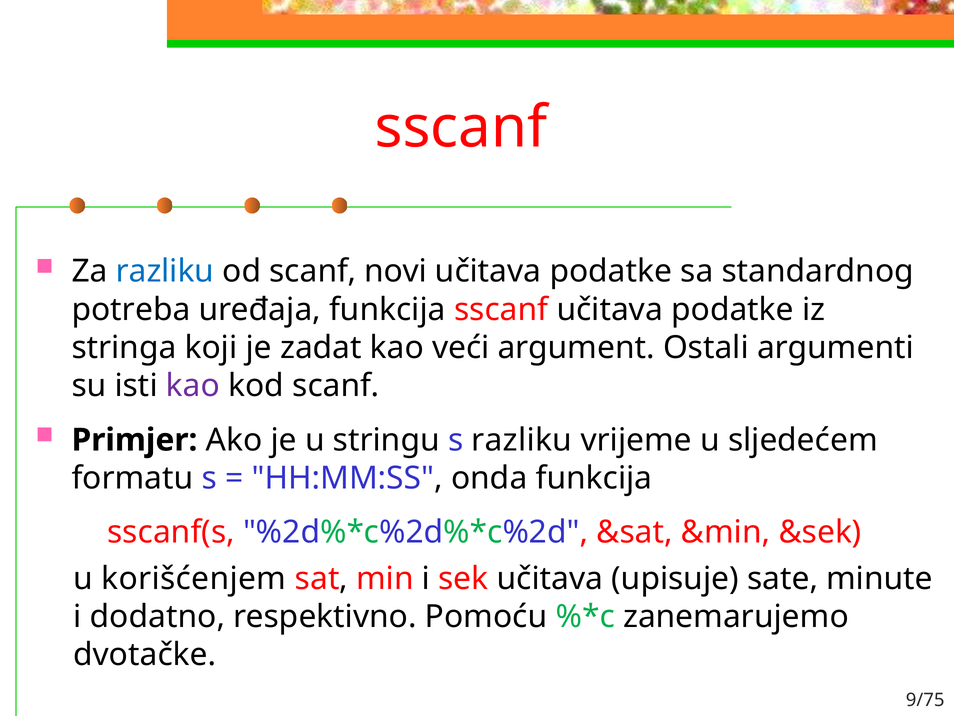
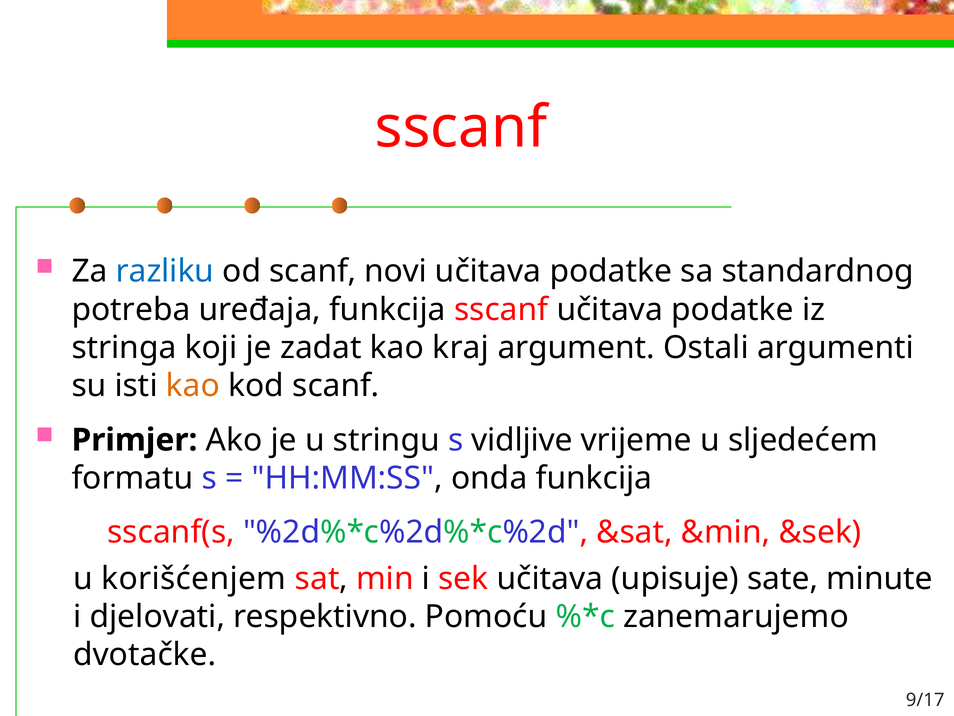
veći: veći -> kraj (461, 348)
kao colour: purple -> orange (193, 386)
s razliku: razliku -> vidljive (522, 440)
dodatno: dodatno -> djelovati (157, 616)
9/75: 9/75 -> 9/17 (925, 699)
